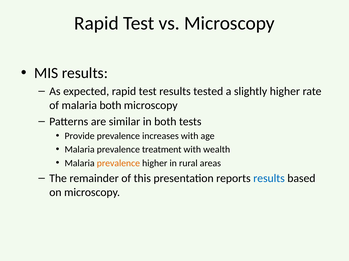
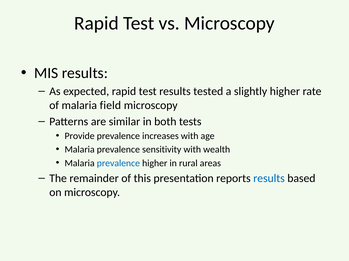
malaria both: both -> field (110, 106)
treatment: treatment -> sensitivity (162, 150)
prevalence colour: orange -> blue (118, 164)
